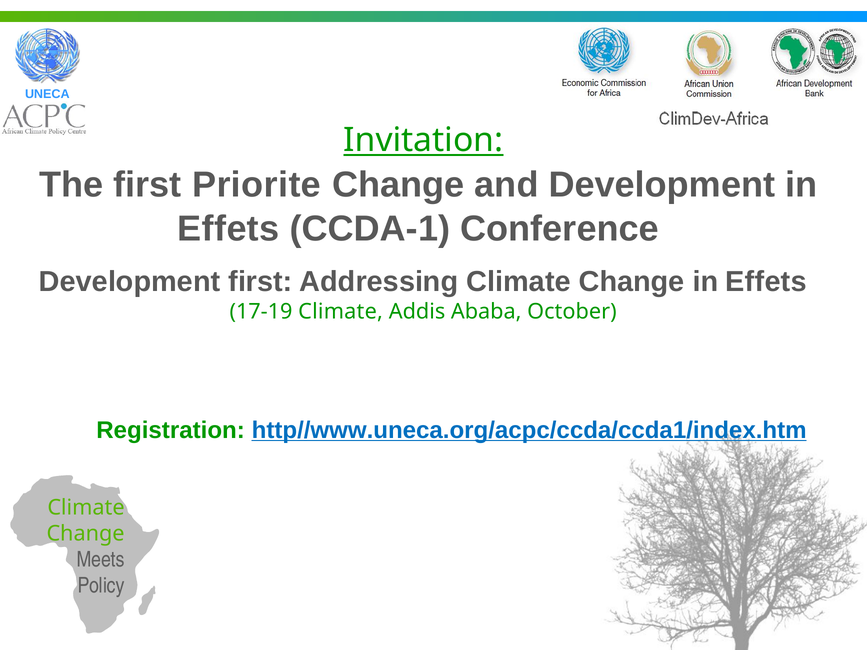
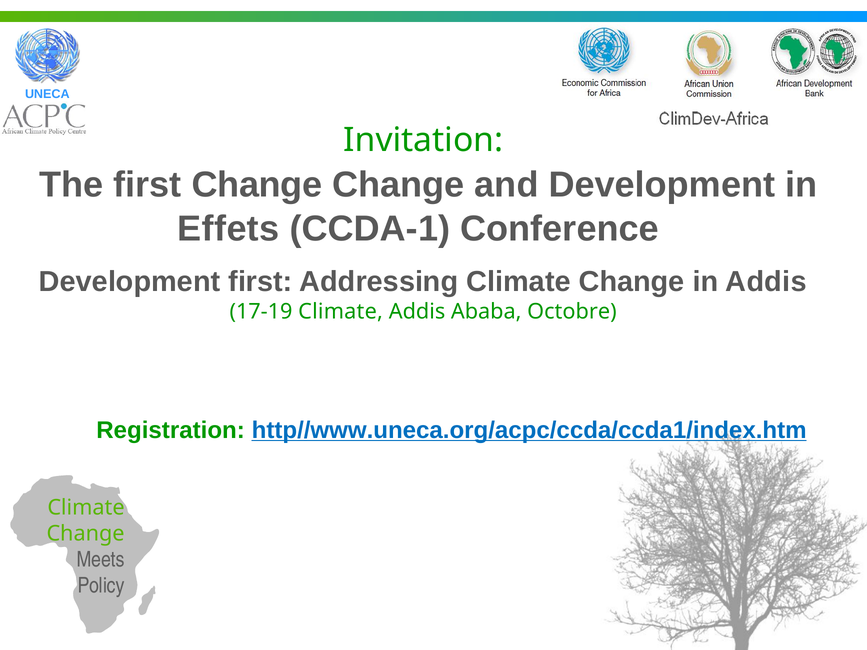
Invitation underline: present -> none (423, 140)
first Priorite: Priorite -> Change (257, 185)
Change in Effets: Effets -> Addis (766, 282)
October: October -> Octobre (572, 312)
